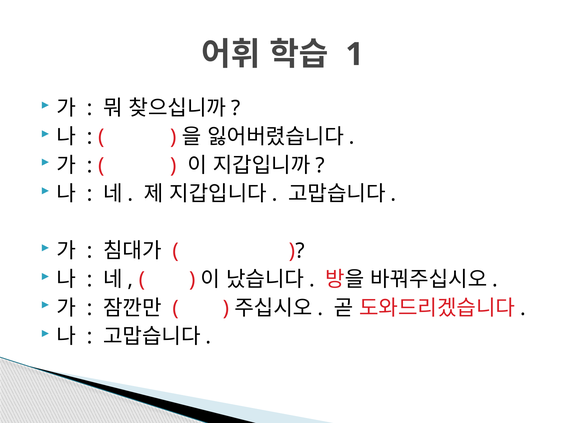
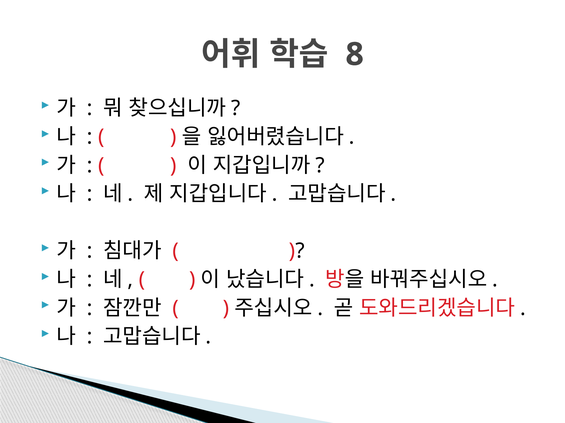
1: 1 -> 8 (355, 55)
